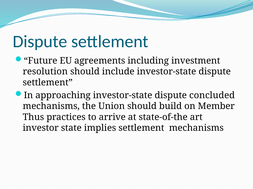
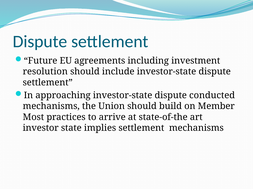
concluded: concluded -> conducted (212, 96)
Thus: Thus -> Most (33, 118)
